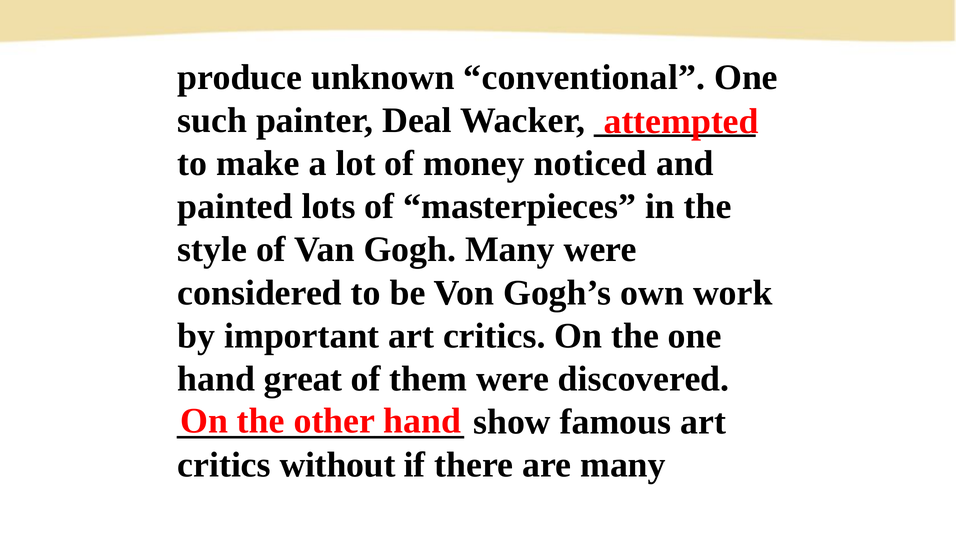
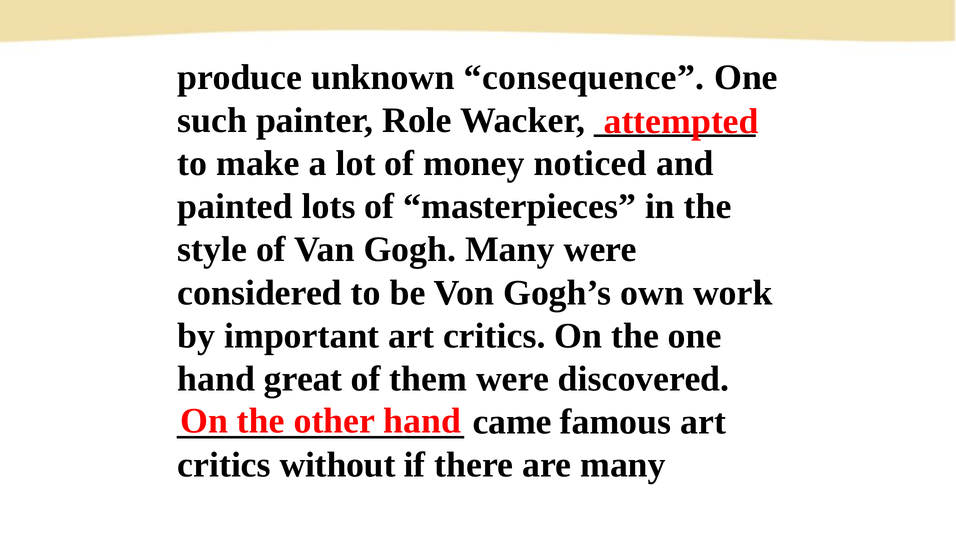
conventional: conventional -> consequence (584, 77)
Deal: Deal -> Role (417, 120)
show: show -> came (512, 422)
